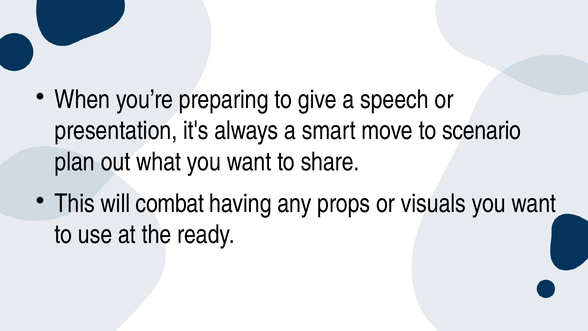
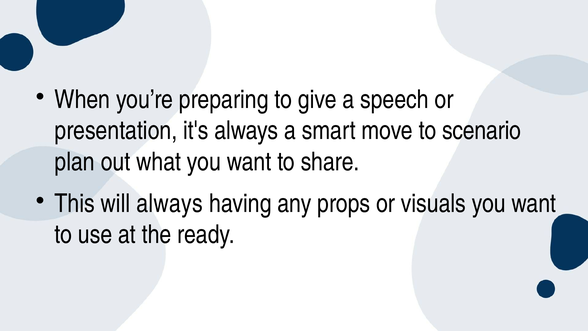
will combat: combat -> always (170, 203)
